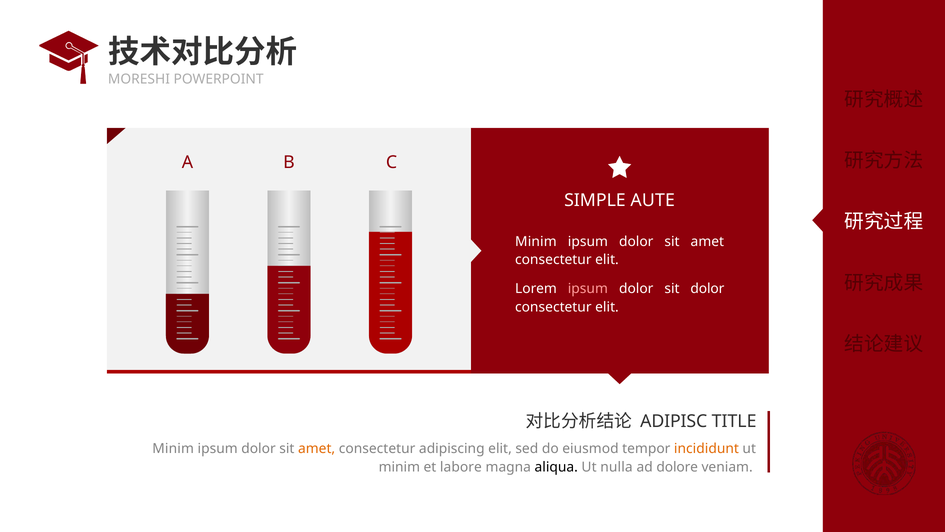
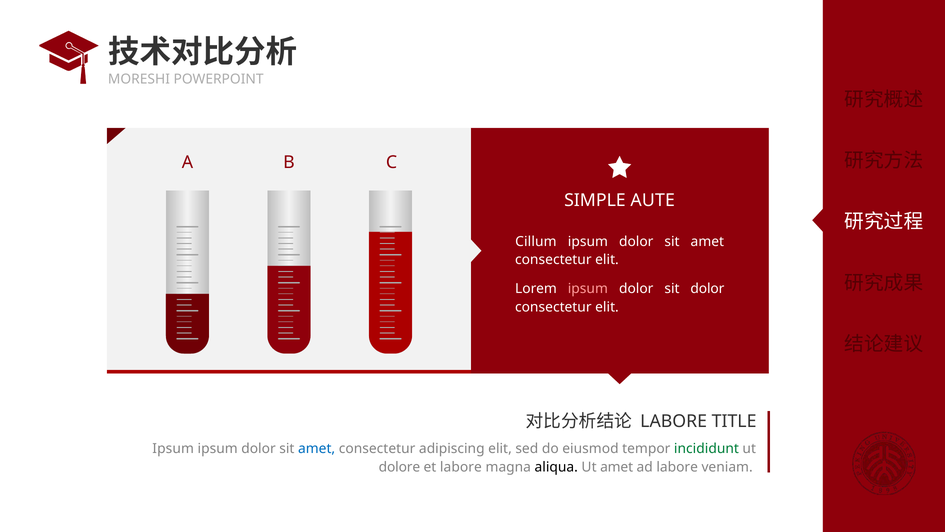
Minim: Minim -> Cillum (536, 241)
ADIPISC: ADIPISC -> LABORE (674, 421)
Minim: Minim -> Ipsum (173, 448)
amet colour: orange -> blue (317, 448)
incididunt colour: orange -> green (706, 448)
minim: minim -> dolore (399, 467)
Ut nulla: nulla -> amet (617, 467)
ad dolore: dolore -> labore (677, 467)
